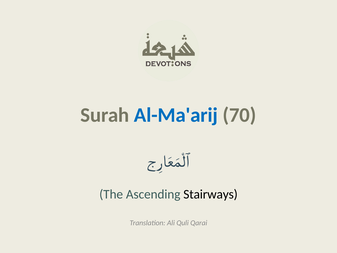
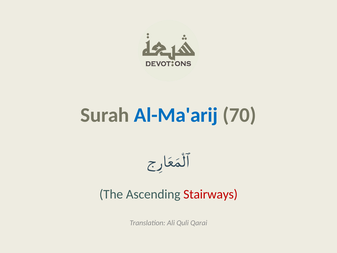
Stairways colour: black -> red (211, 194)
